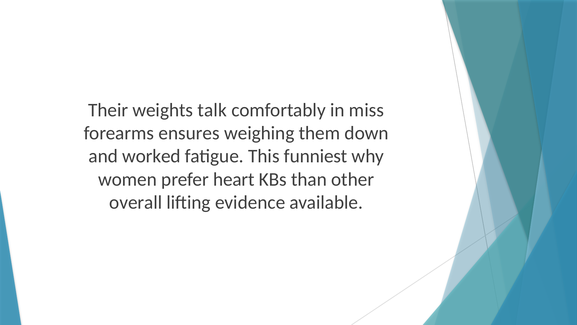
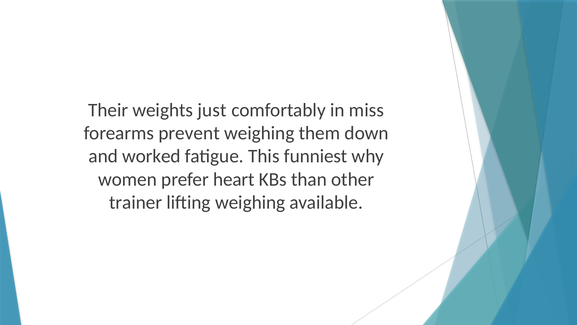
talk: talk -> just (212, 110)
ensures: ensures -> prevent (189, 133)
overall: overall -> trainer (136, 202)
lifting evidence: evidence -> weighing (250, 202)
